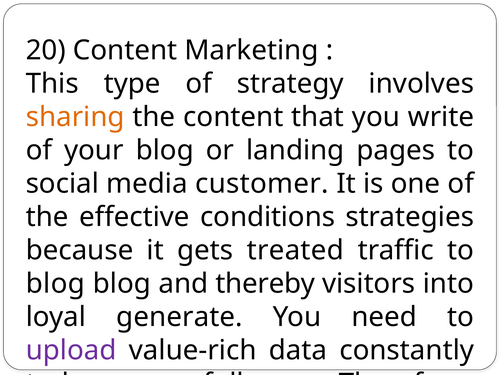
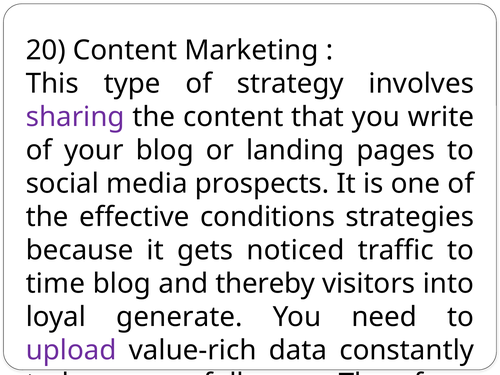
sharing colour: orange -> purple (75, 117)
customer: customer -> prospects (262, 184)
treated: treated -> noticed (295, 250)
blog: blog -> time (55, 284)
